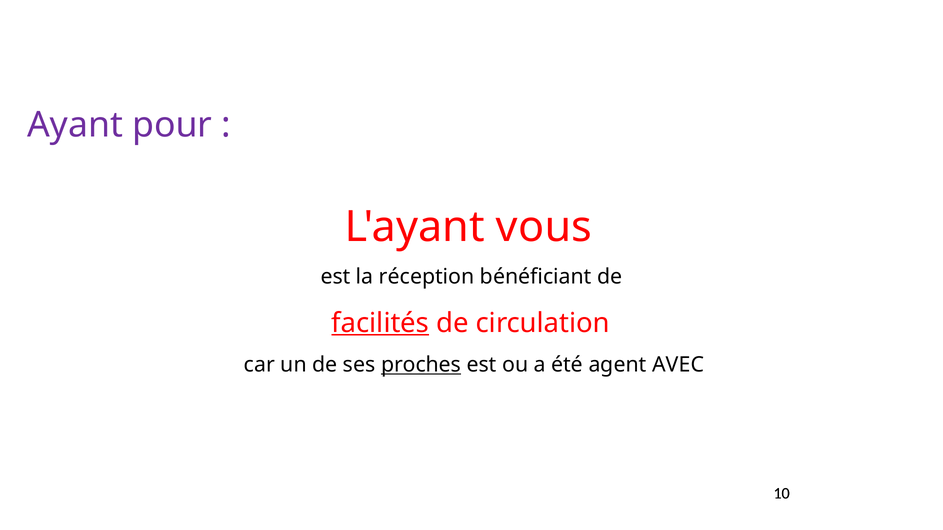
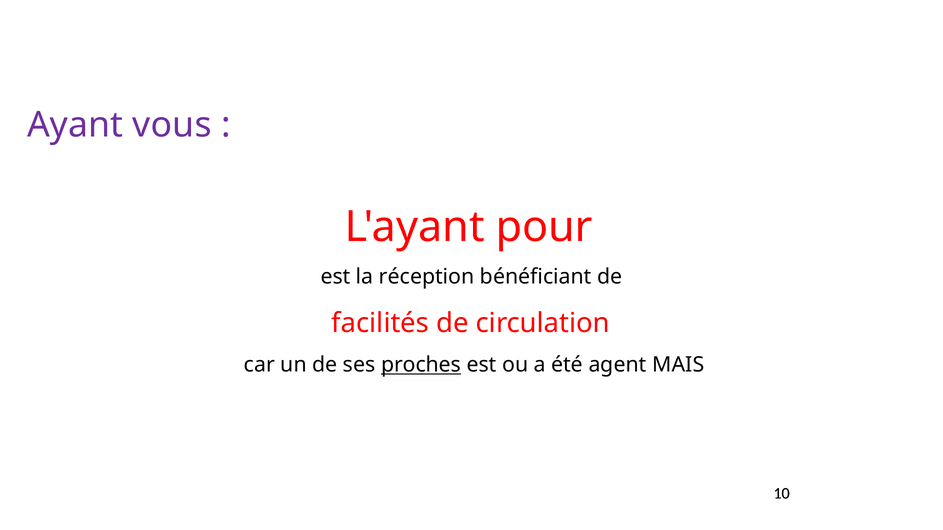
pour: pour -> vous (172, 125)
vous: vous -> pour (544, 227)
facilités underline: present -> none (380, 323)
AVEC: AVEC -> MAIS (678, 365)
